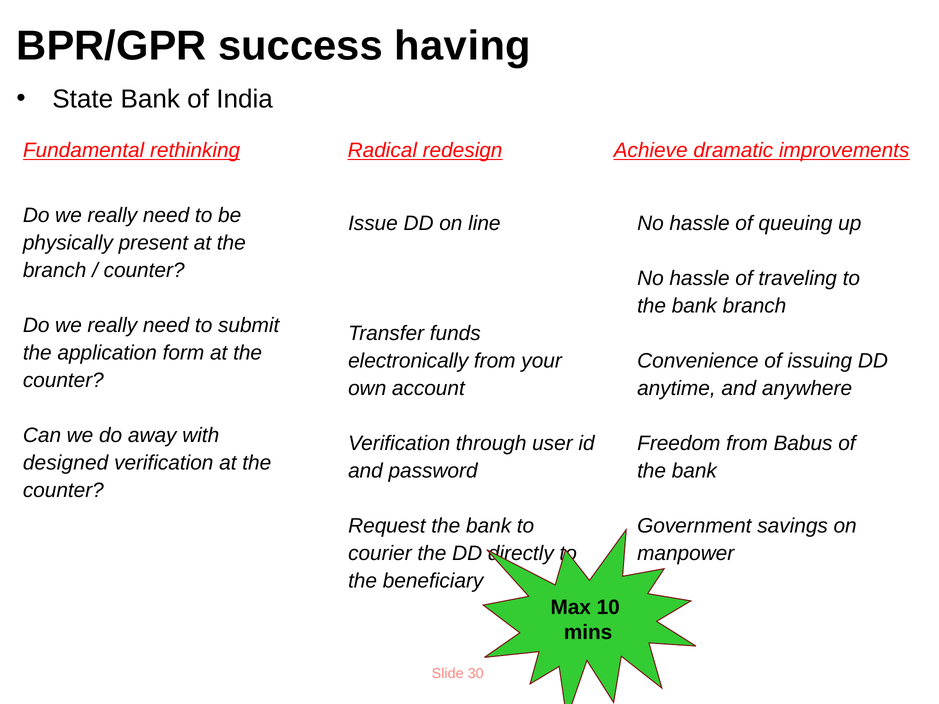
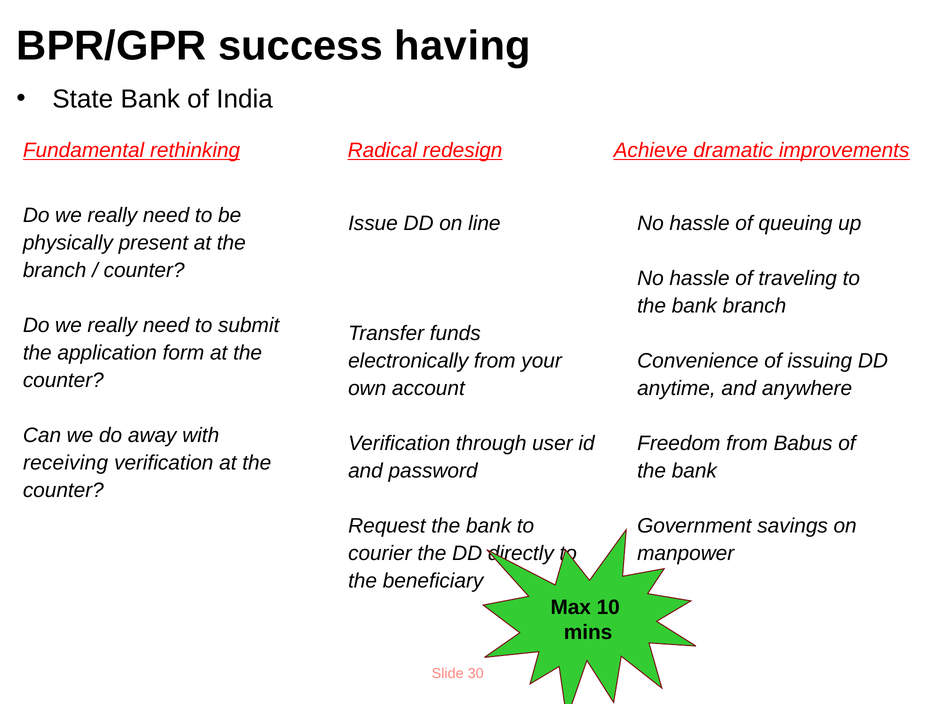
designed: designed -> receiving (66, 463)
